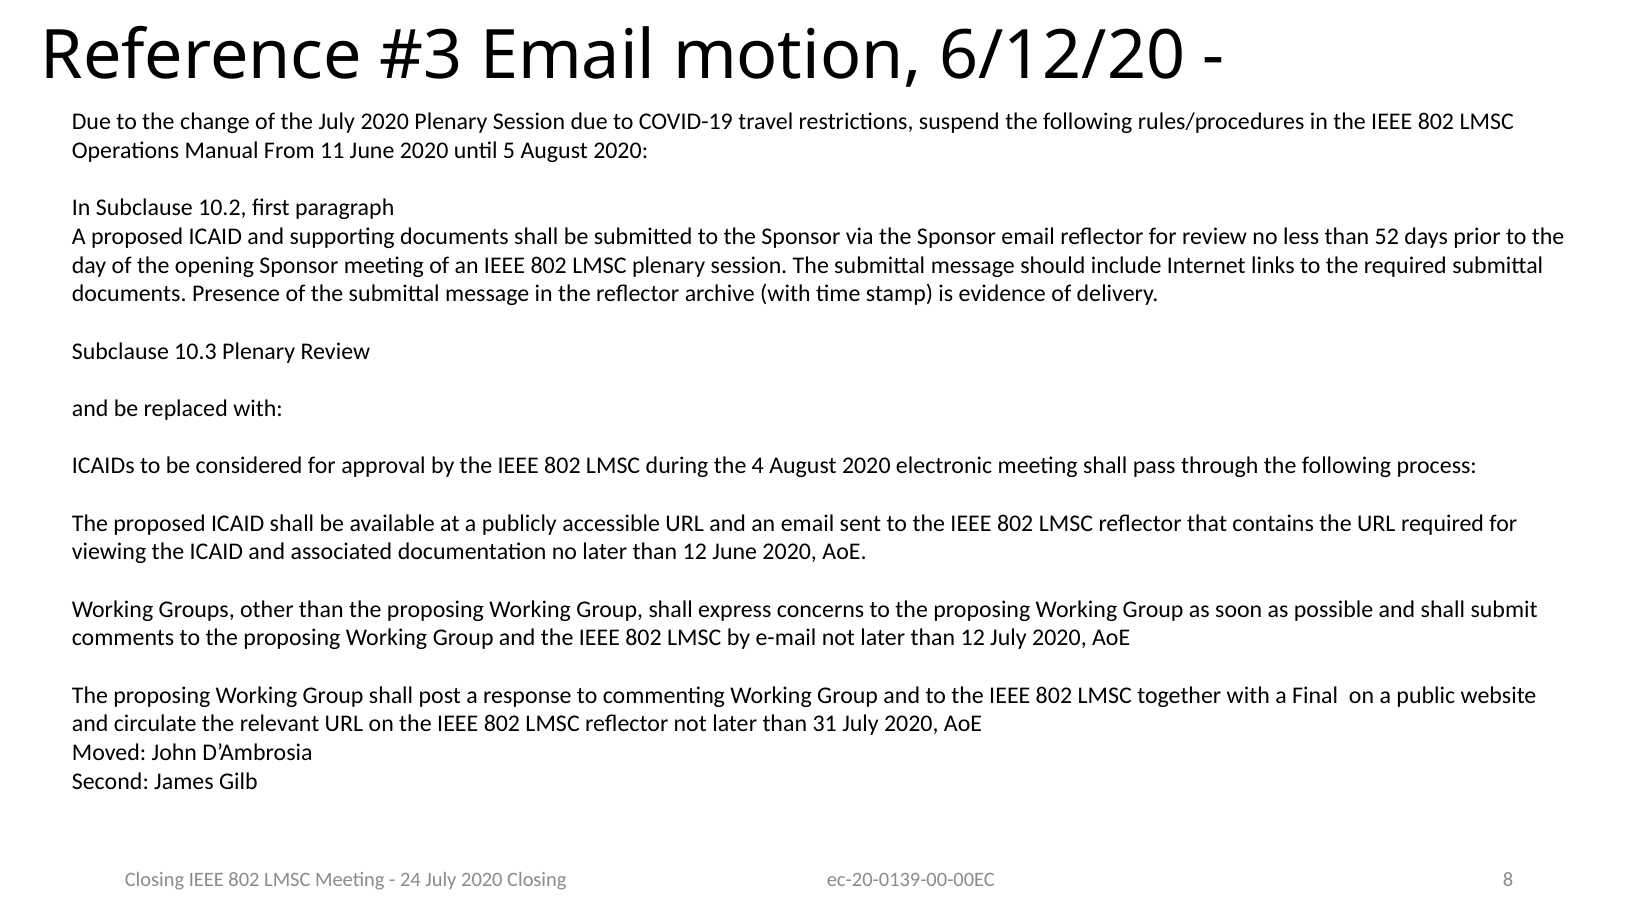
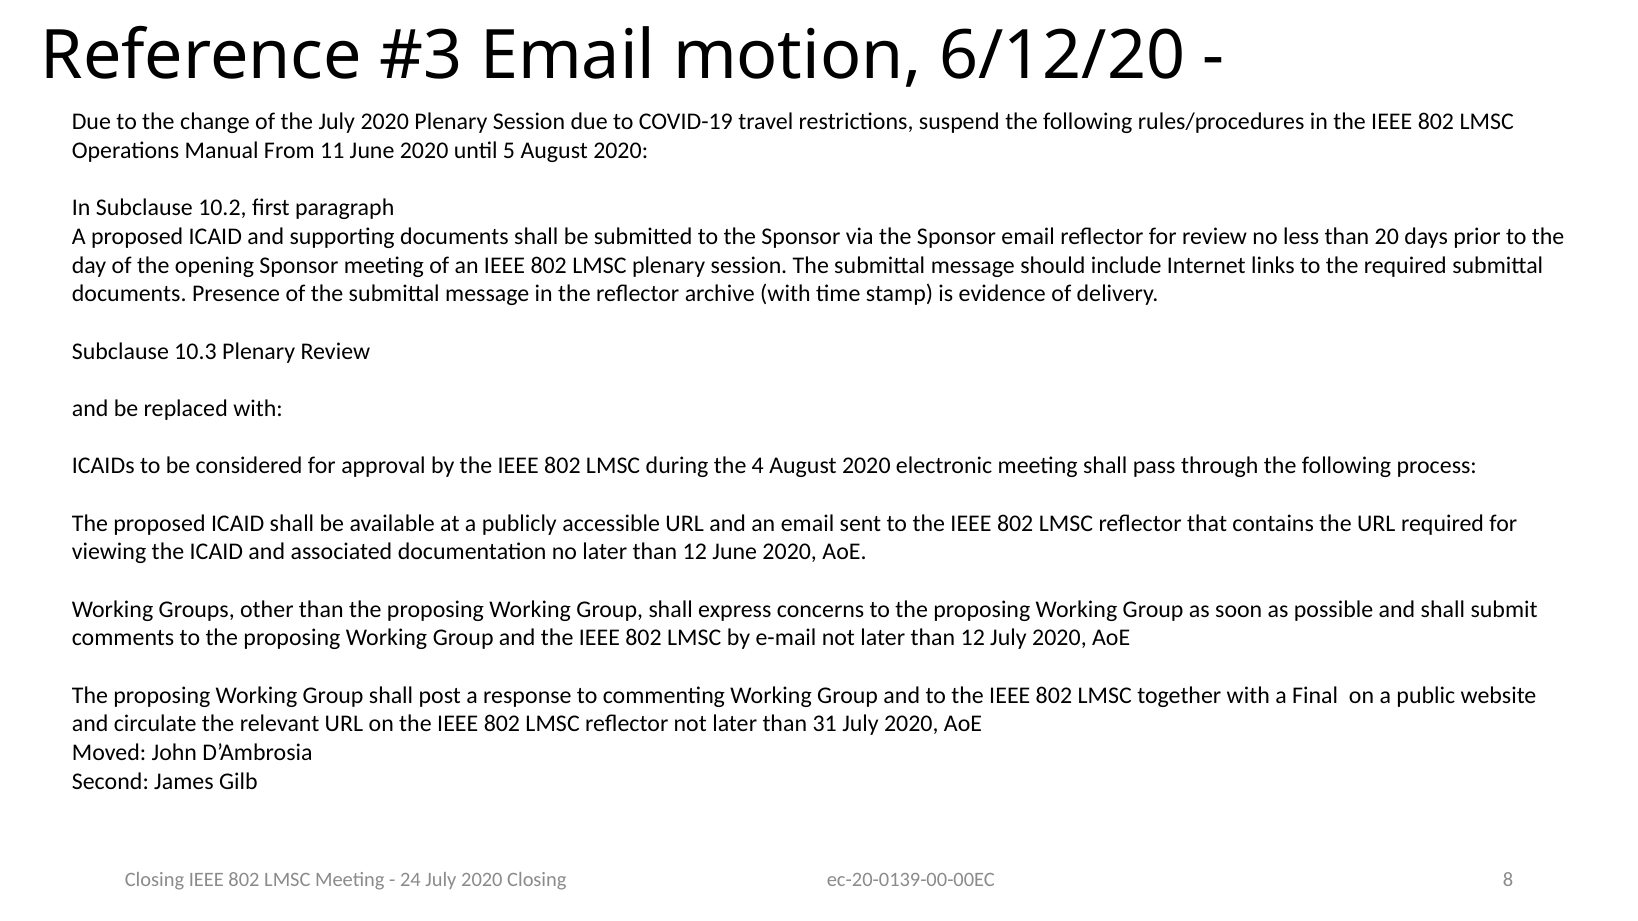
52: 52 -> 20 (1387, 237)
